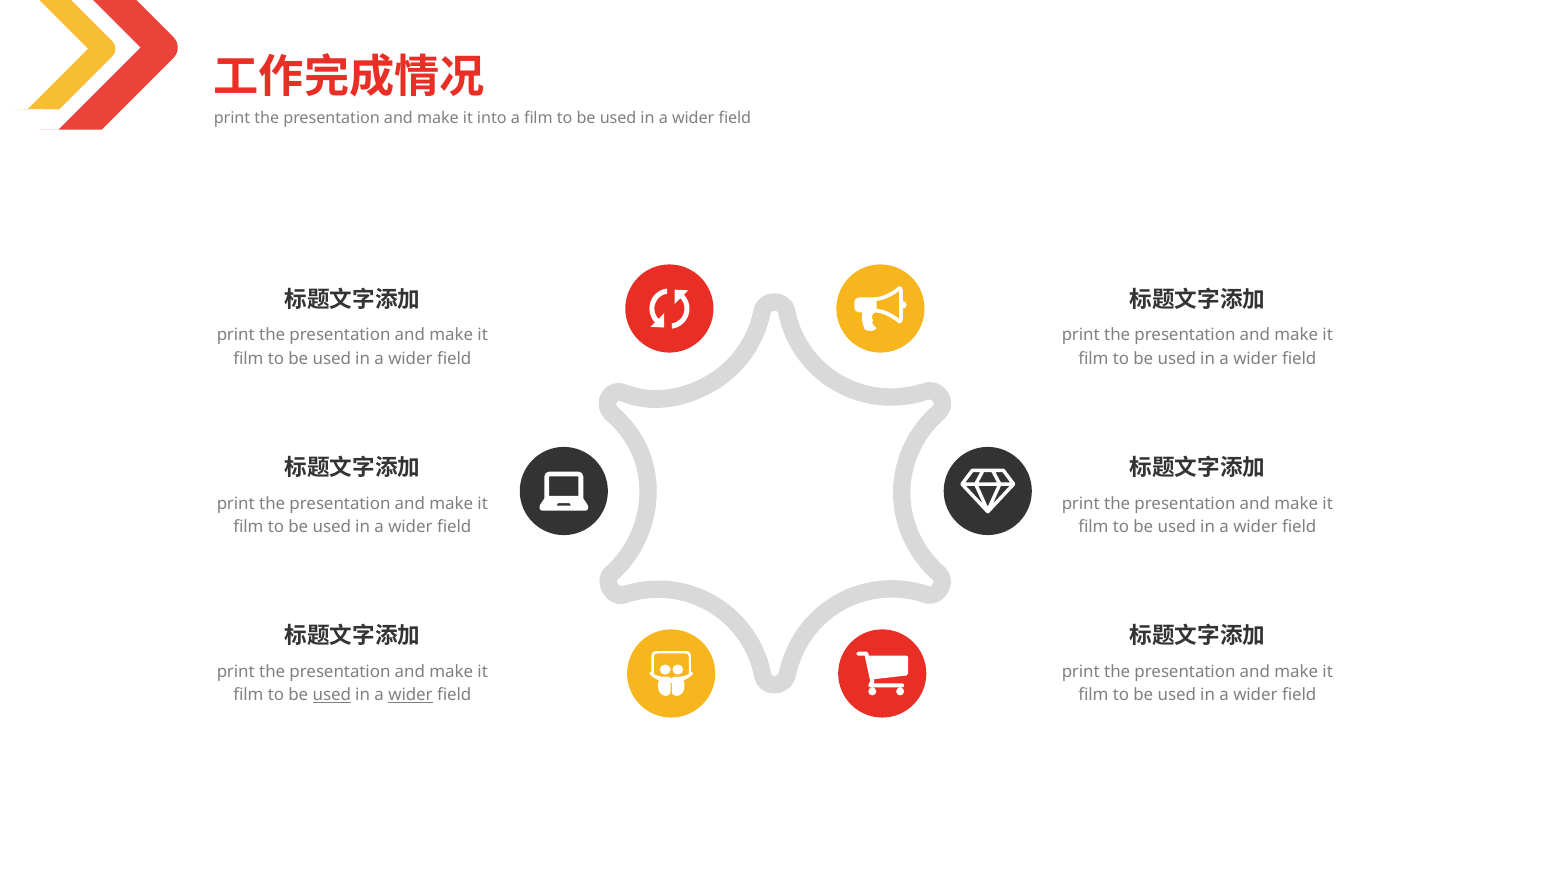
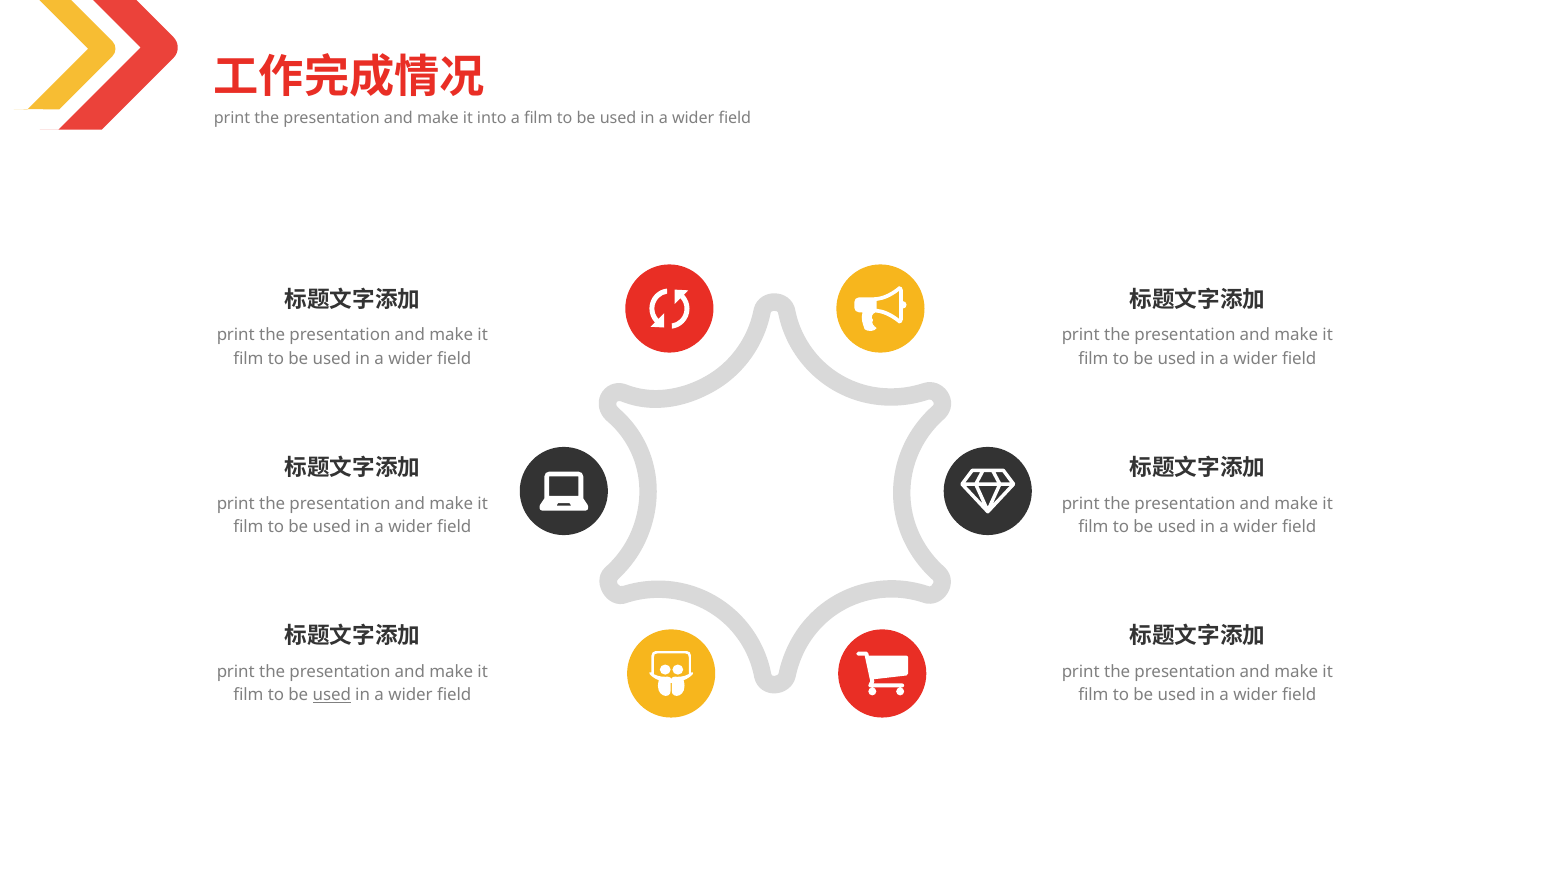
wider underline: present -> none (410, 695)
